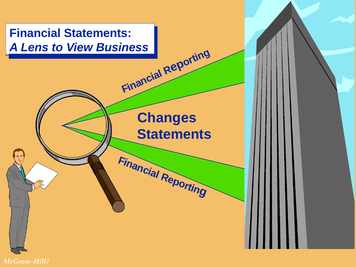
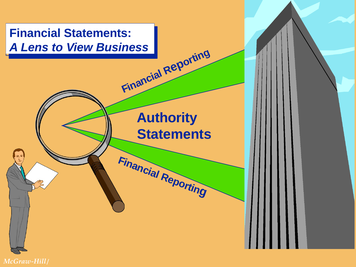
Changes: Changes -> Authority (167, 118)
